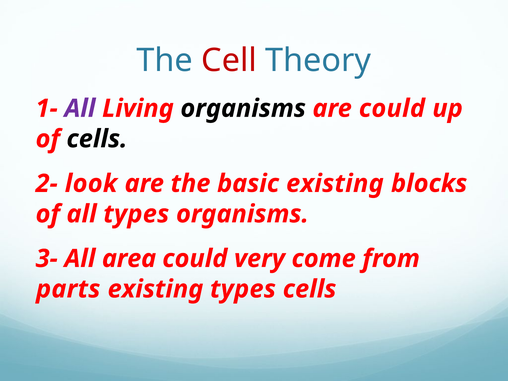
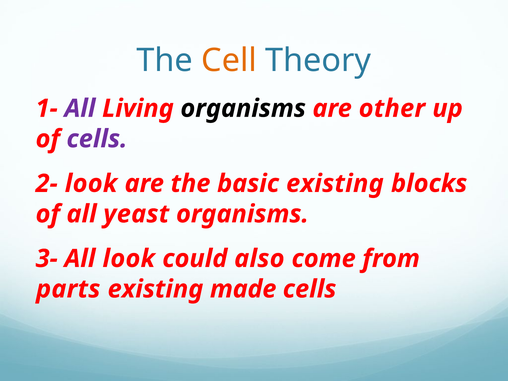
Cell colour: red -> orange (229, 60)
are could: could -> other (392, 108)
cells colour: black -> purple (97, 139)
all types: types -> yeast (136, 214)
All area: area -> look (129, 259)
very: very -> also (259, 259)
existing types: types -> made (243, 289)
